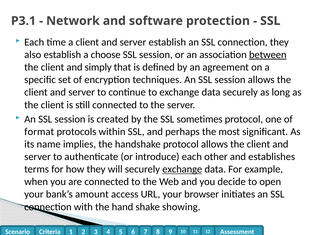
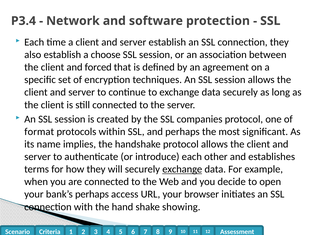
P3.1: P3.1 -> P3.4 (23, 21)
between underline: present -> none (268, 55)
simply: simply -> forced (98, 67)
sometimes: sometimes -> companies (200, 119)
bank’s amount: amount -> perhaps (92, 195)
